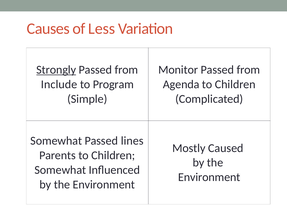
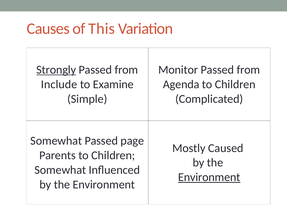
Less: Less -> This (102, 29)
Program: Program -> Examine (113, 84)
lines: lines -> page (132, 141)
Environment underline: none -> present (209, 177)
